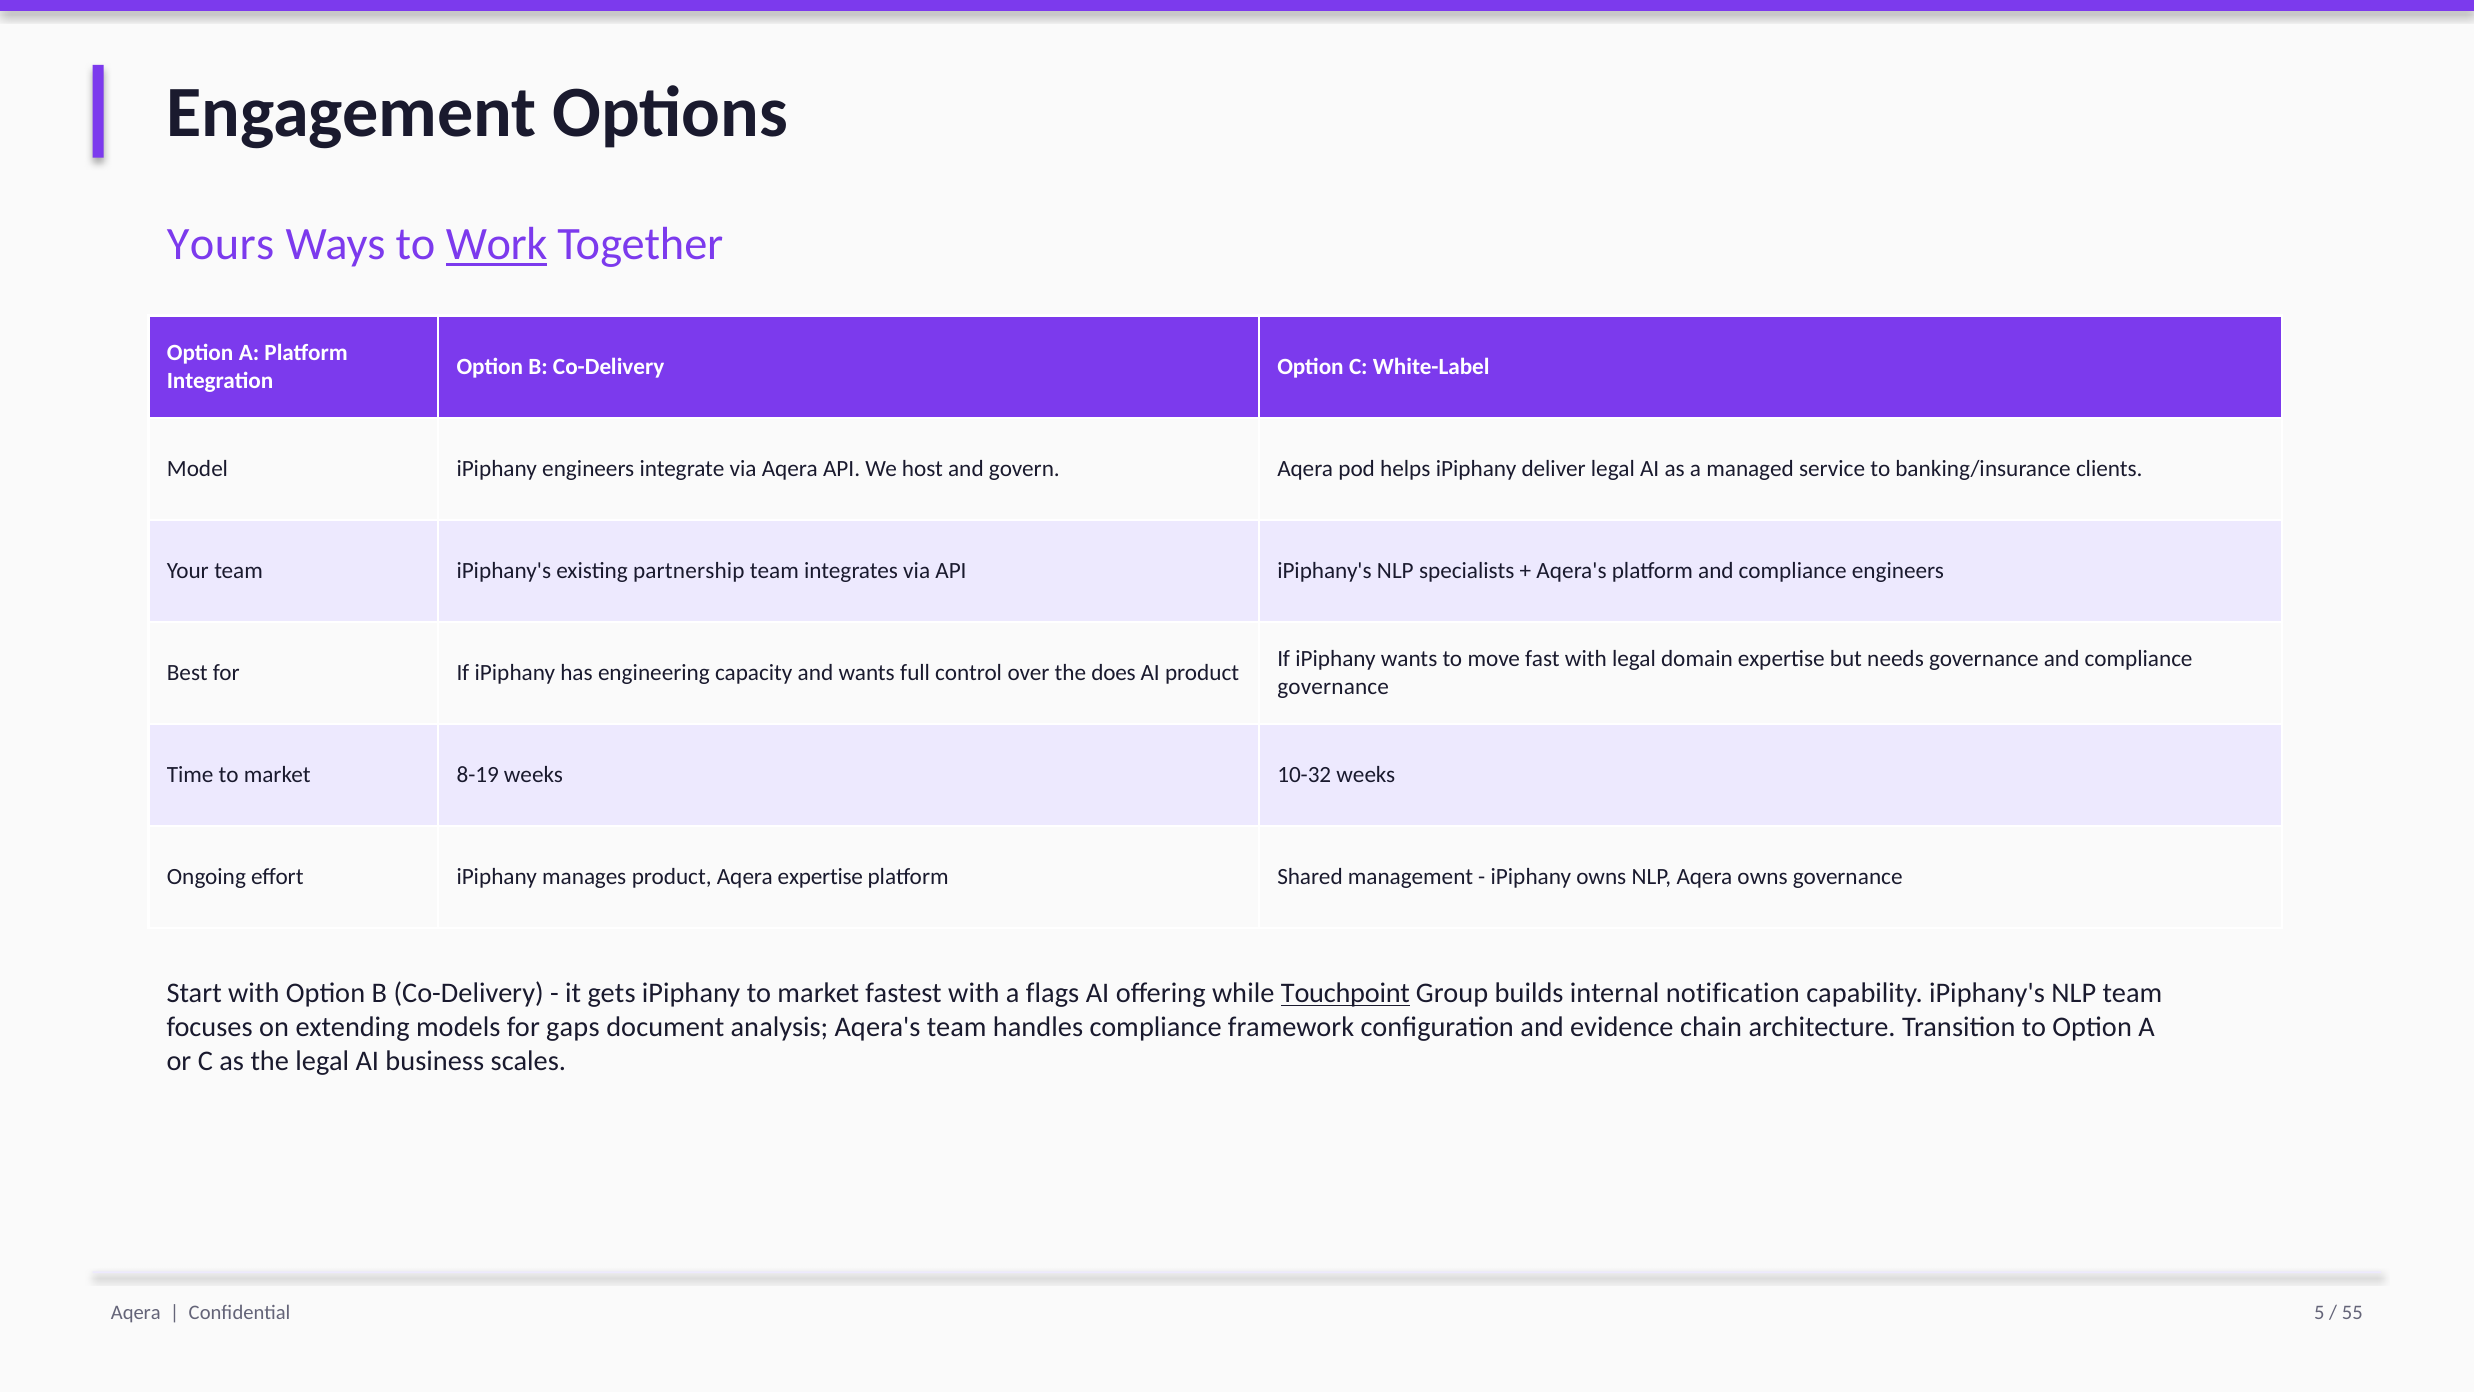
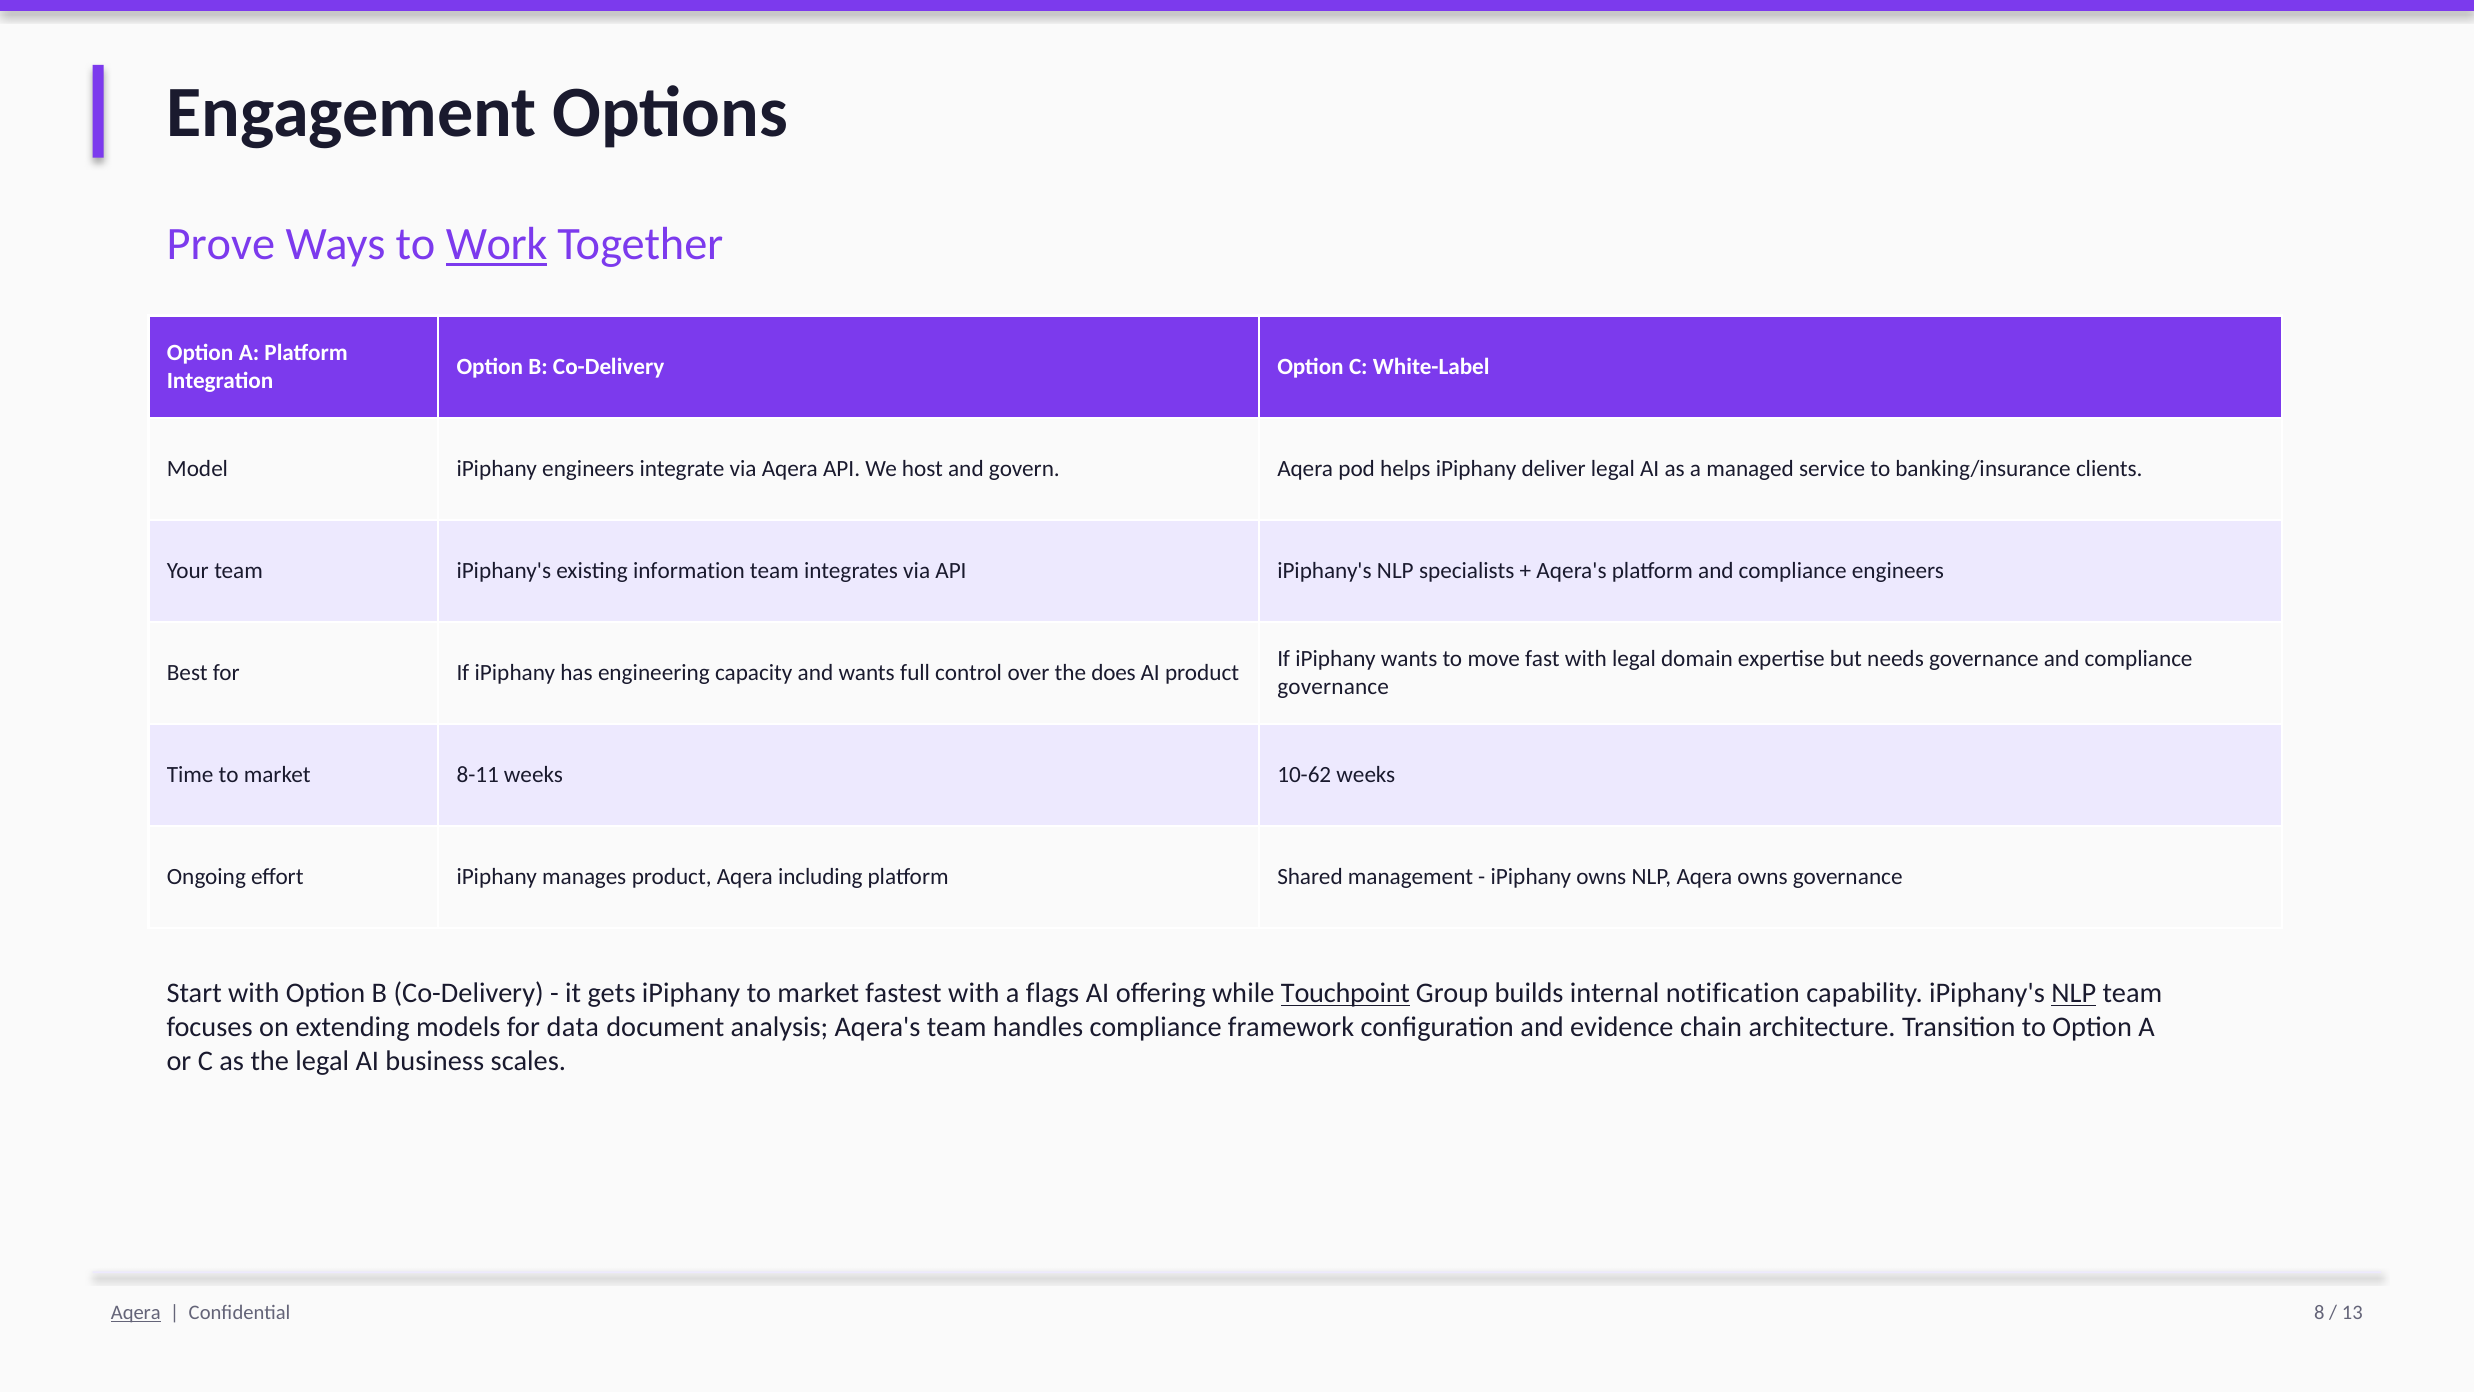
Yours: Yours -> Prove (221, 244)
partnership: partnership -> information (689, 571)
8-19: 8-19 -> 8-11 (478, 775)
10-32: 10-32 -> 10-62 (1304, 775)
Aqera expertise: expertise -> including (820, 877)
NLP underline: none -> present (2074, 993)
gaps: gaps -> data (573, 1027)
Aqera underline: none -> present (136, 1312)
5: 5 -> 8 (2319, 1312)
55: 55 -> 13 (2352, 1312)
